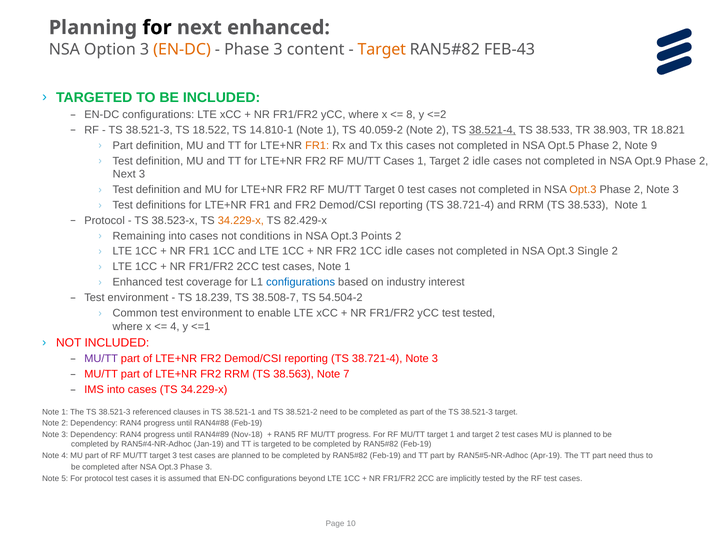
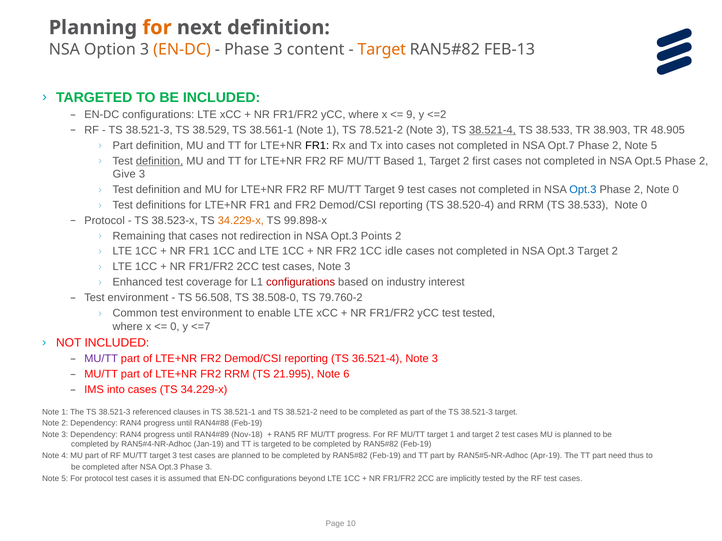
for colour: black -> orange (157, 28)
next enhanced: enhanced -> definition (279, 28)
FEB-43: FEB-43 -> FEB-13 (509, 50)
8: 8 -> 9 (411, 115)
18.522: 18.522 -> 38.529 (211, 130)
14.810-1: 14.810-1 -> 38.561-1 (271, 130)
40.059-2: 40.059-2 -> 78.521-2 (381, 130)
2: 2 -> 3 (443, 130)
18.821: 18.821 -> 48.905 (668, 130)
FR1 colour: orange -> black (317, 146)
Tx this: this -> into (394, 146)
Opt.5: Opt.5 -> Opt.7 (561, 146)
2 Note 9: 9 -> 5 (654, 146)
definition underline: none -> present (160, 161)
MU/TT Cases: Cases -> Based (399, 161)
2 idle: idle -> first (481, 161)
Opt.9: Opt.9 -> Opt.5 (648, 161)
Next: Next -> Give (124, 174)
Target 0: 0 -> 9 (401, 190)
Opt.3 colour: orange -> blue (583, 190)
2 Note 3: 3 -> 0 (676, 190)
38.721-4: 38.721-4 -> 38.520-4 (471, 205)
38.533 Note 1: 1 -> 0 (644, 205)
82.429-x: 82.429-x -> 99.898-x (305, 221)
Remaining into: into -> that (177, 236)
conditions: conditions -> redirection (265, 236)
Opt.3 Single: Single -> Target (593, 252)
cases Note 1: 1 -> 3 (347, 267)
configurations colour: blue -> red (301, 283)
18.239: 18.239 -> 56.508 (214, 298)
38.508-7: 38.508-7 -> 38.508-0 (276, 298)
54.504-2: 54.504-2 -> 79.760-2 (341, 298)
4: 4 -> 0 (175, 327)
<=1: <=1 -> <=7 (201, 327)
38.721-4: 38.721-4 -> 36.521-4 (377, 359)
38.563: 38.563 -> 21.995 (294, 374)
7: 7 -> 6 (346, 374)
